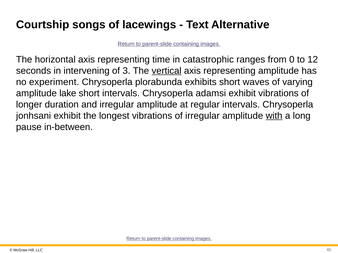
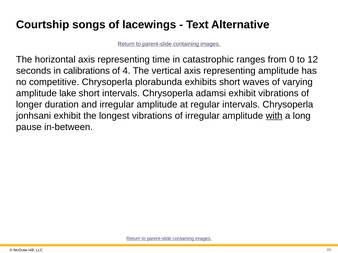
intervening: intervening -> calibrations (87, 71)
3: 3 -> 4 (126, 71)
vertical underline: present -> none (167, 71)
experiment: experiment -> competitive (54, 82)
